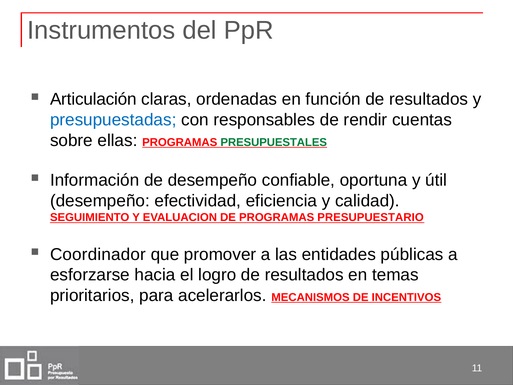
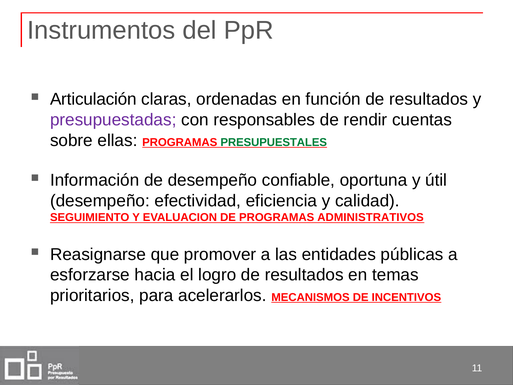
presupuestadas colour: blue -> purple (113, 120)
PRESUPUESTARIO: PRESUPUESTARIO -> ADMINISTRATIVOS (370, 217)
Coordinador: Coordinador -> Reasignarse (98, 254)
